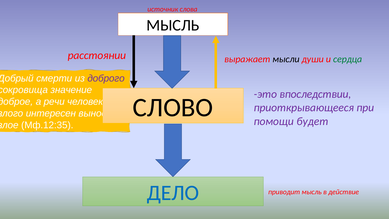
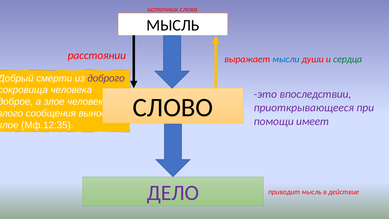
мысли colour: black -> blue (286, 59)
значение: значение -> человека (71, 90)
а речи: речи -> злое (54, 102)
интересен: интересен -> сообщения (51, 113)
будет: будет -> имеет (313, 121)
ДЕЛО colour: blue -> purple (173, 193)
